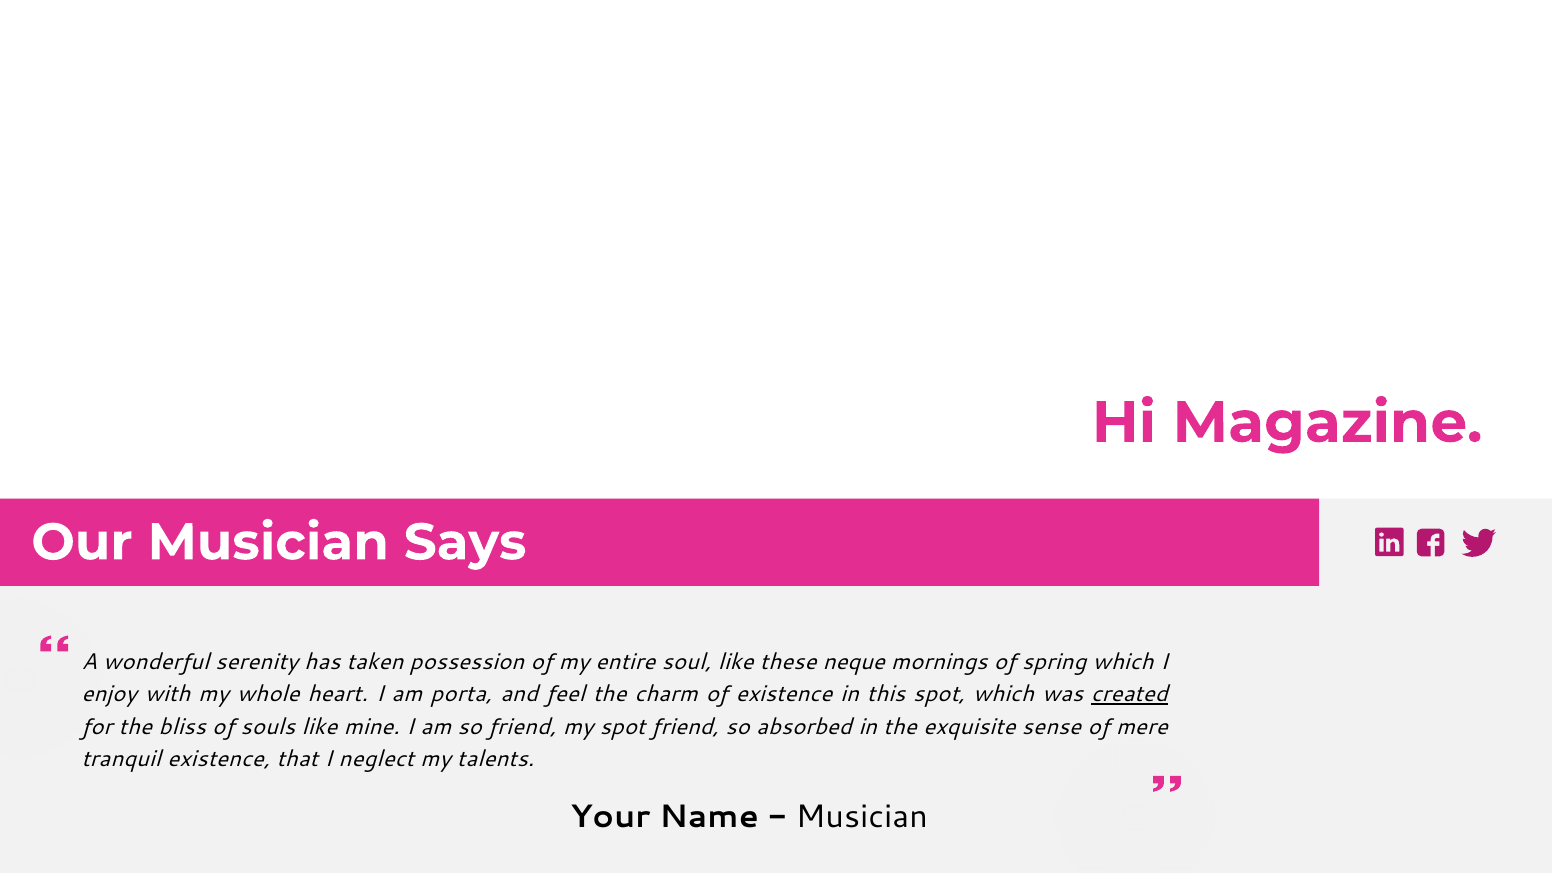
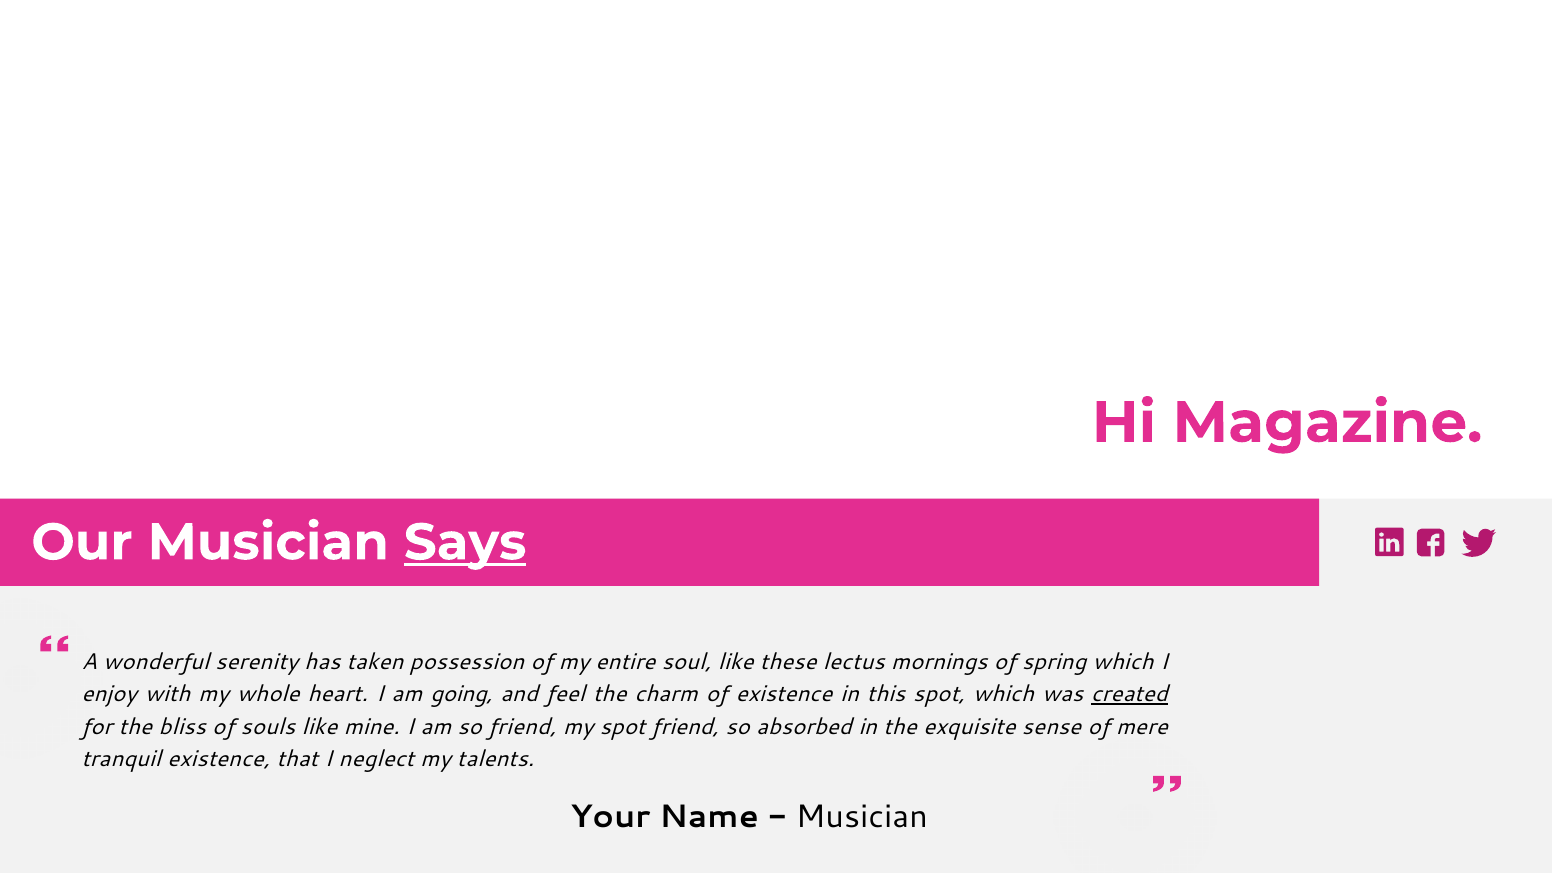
Says underline: none -> present (465, 542)
neque: neque -> lectus (854, 662)
porta: porta -> going (462, 694)
